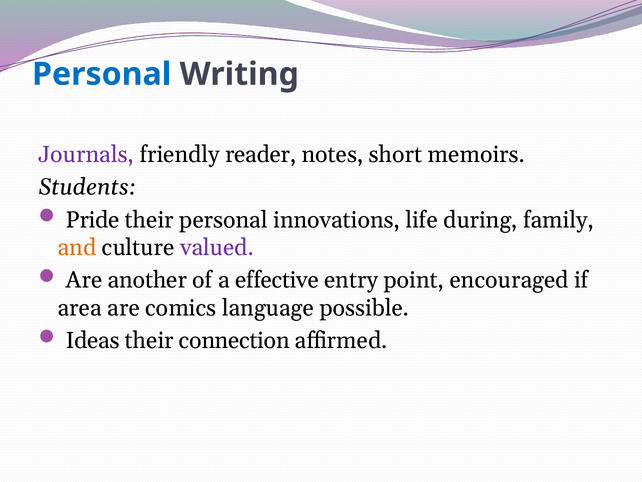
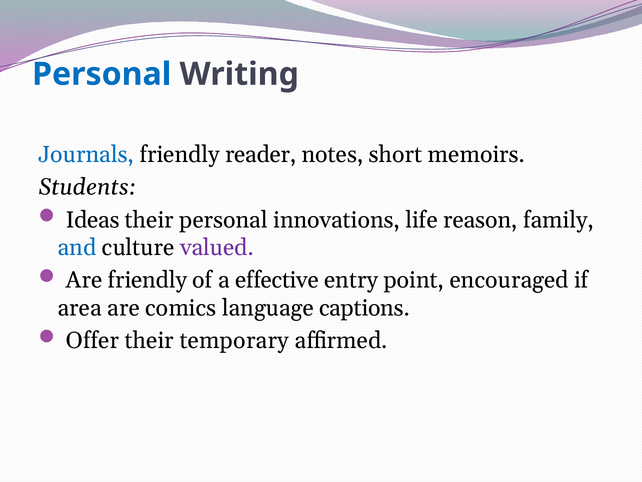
Journals colour: purple -> blue (86, 155)
Pride: Pride -> Ideas (93, 220)
during: during -> reason (480, 220)
and colour: orange -> blue (77, 248)
Are another: another -> friendly (147, 280)
possible: possible -> captions (365, 308)
Ideas: Ideas -> Offer (93, 340)
connection: connection -> temporary (234, 340)
